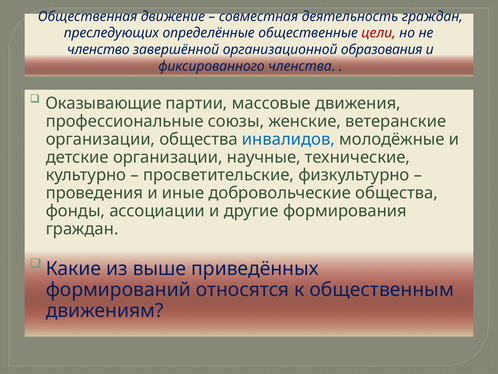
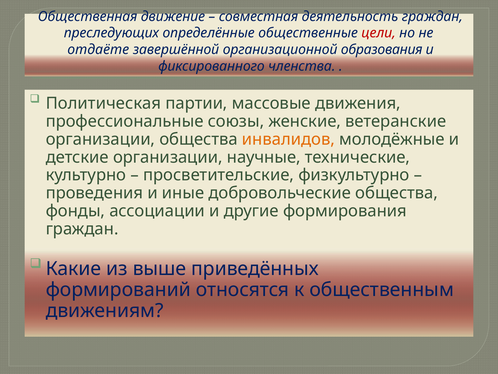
членство: членство -> отдаёте (98, 50)
Оказывающие: Оказывающие -> Политическая (103, 103)
инвалидов colour: blue -> orange (288, 139)
